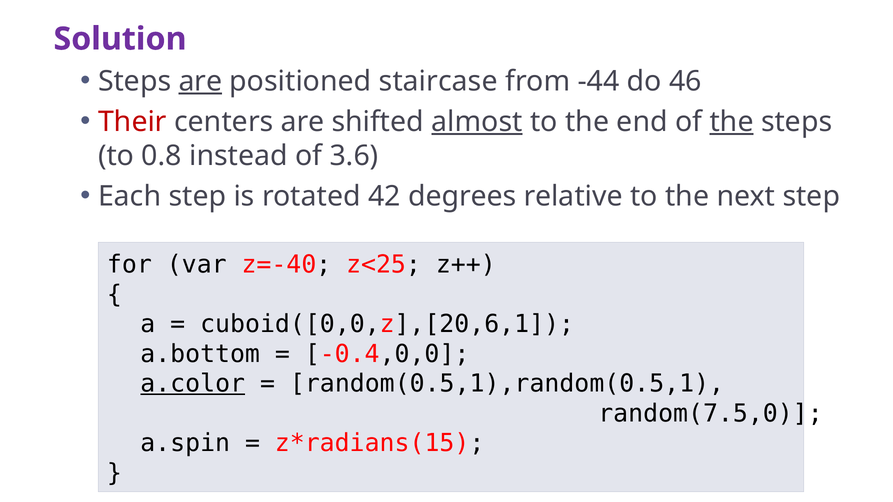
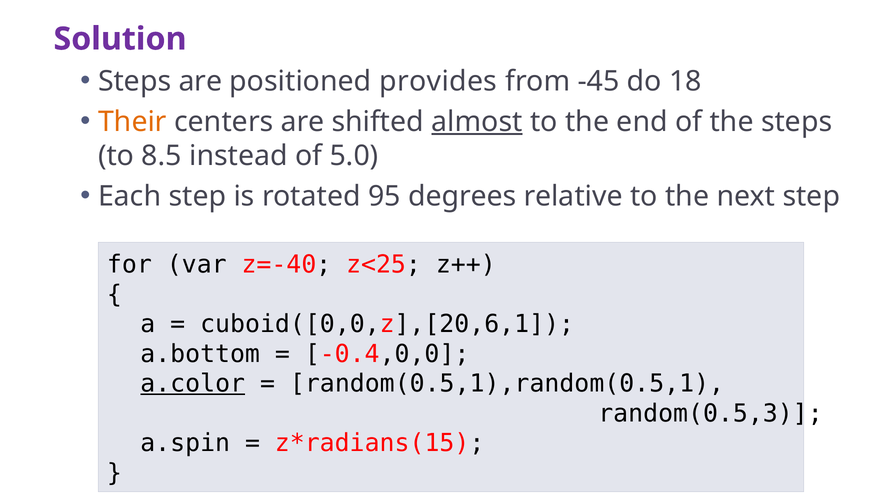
are underline: present -> none (200, 81)
staircase: staircase -> provides (438, 81)
-44: -44 -> -45 (598, 81)
46: 46 -> 18 (685, 81)
Their colour: red -> orange (132, 122)
the underline: present -> none (732, 122)
0.8: 0.8 -> 8.5 (162, 156)
3.6: 3.6 -> 5.0 (354, 156)
42: 42 -> 95 (384, 196)
random(7.5,0: random(7.5,0 -> random(0.5,3 (710, 414)
